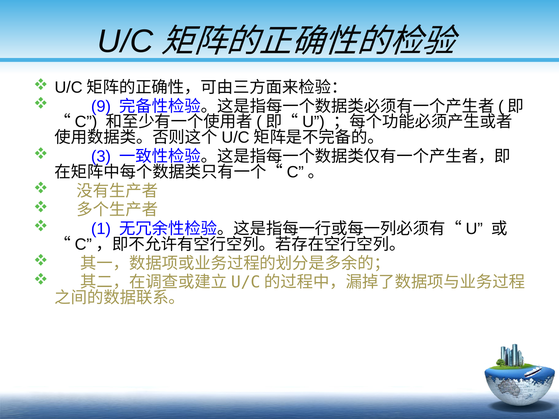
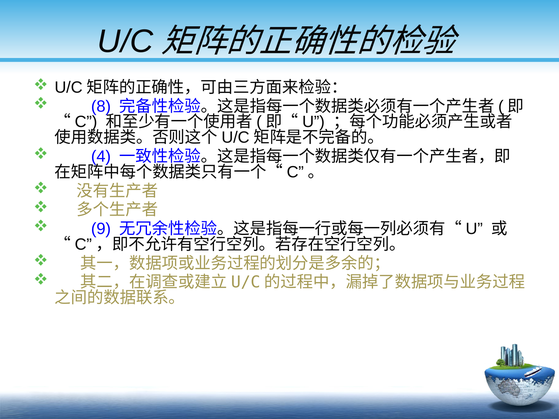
9: 9 -> 8 (101, 106)
3: 3 -> 4 (101, 157)
1: 1 -> 9 (101, 229)
